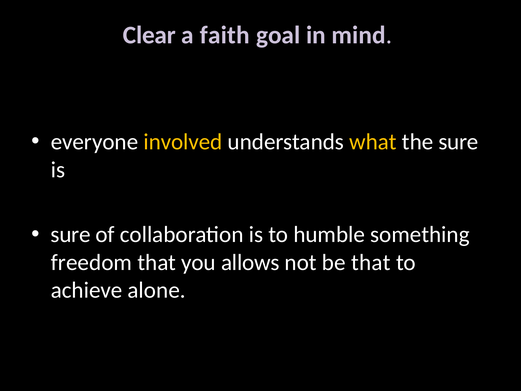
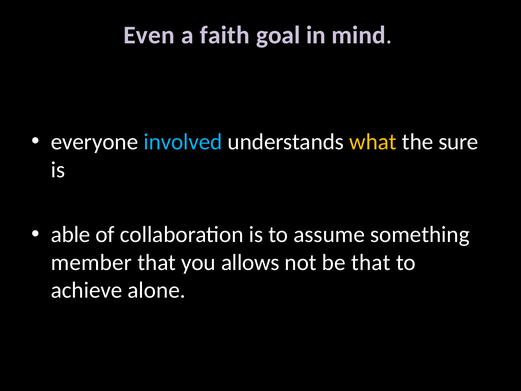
Clear: Clear -> Even (149, 35)
involved colour: yellow -> light blue (183, 142)
sure: sure -> able (71, 234)
humble: humble -> assume (329, 234)
freedom: freedom -> member (91, 262)
